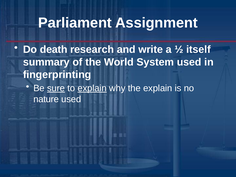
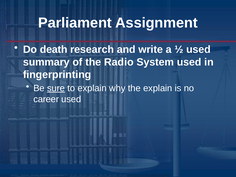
½ itself: itself -> used (198, 50)
World: World -> Radio (119, 62)
explain underline: present -> none (92, 88)
nature: nature -> career (46, 99)
